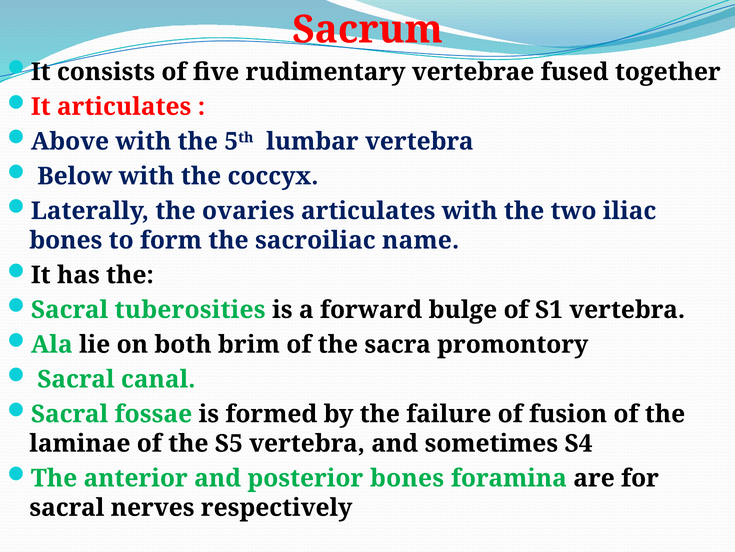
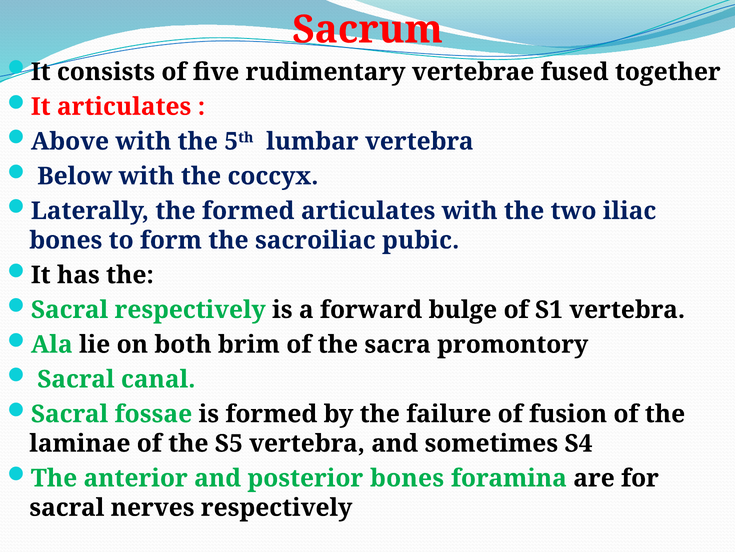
the ovaries: ovaries -> formed (248, 211)
name: name -> pubic (421, 240)
Sacral tuberosities: tuberosities -> respectively (190, 309)
